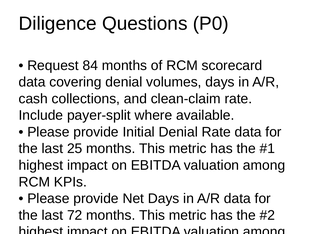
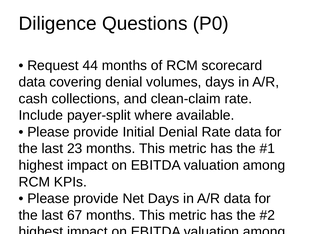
84: 84 -> 44 (90, 65)
25: 25 -> 23 (75, 148)
72: 72 -> 67 (75, 215)
